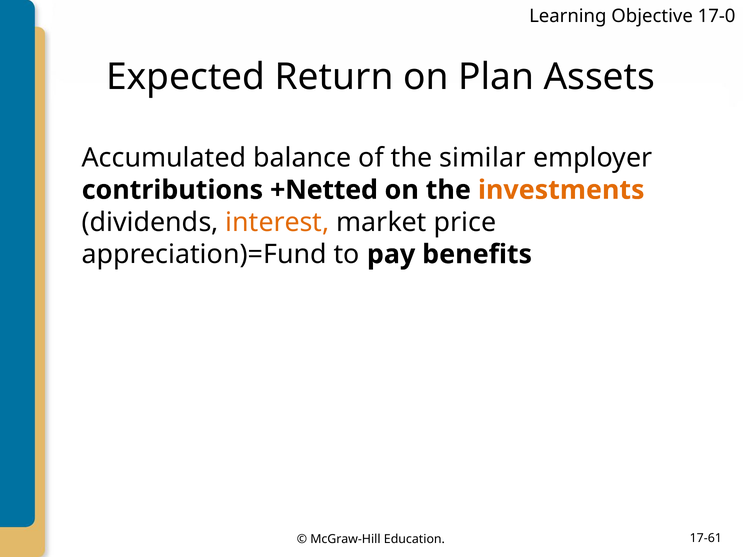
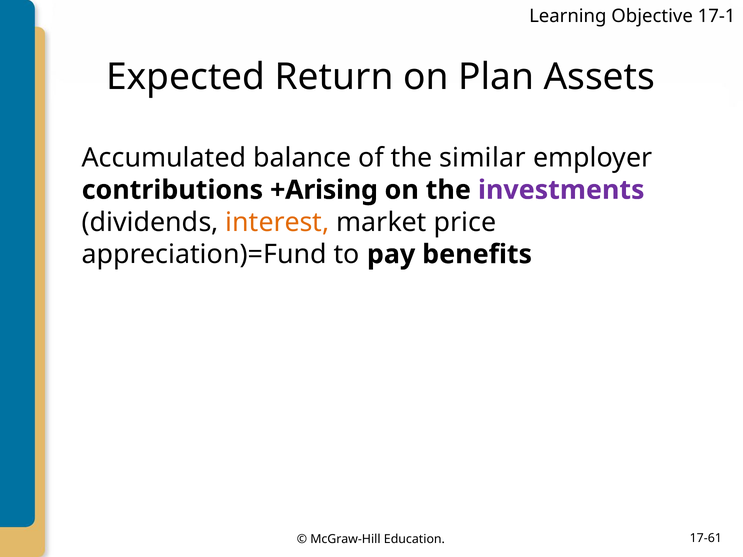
17-0: 17-0 -> 17-1 (717, 16)
+Netted: +Netted -> +Arising (324, 190)
investments colour: orange -> purple (561, 190)
